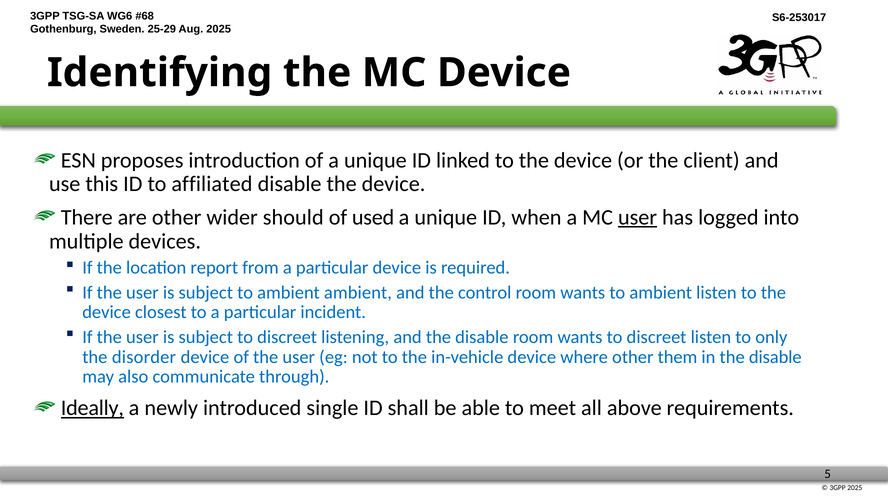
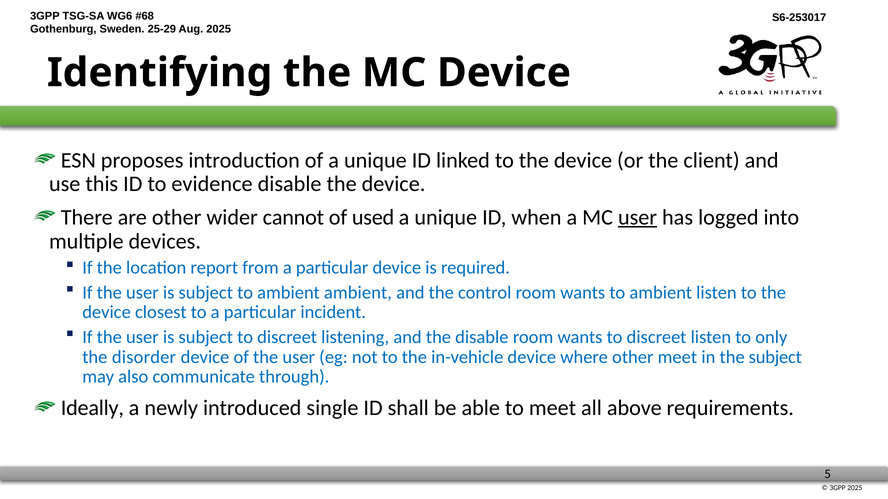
affiliated: affiliated -> evidence (212, 184)
should: should -> cannot (293, 218)
other them: them -> meet (677, 357)
in the disable: disable -> subject (775, 357)
Ideally underline: present -> none (92, 408)
